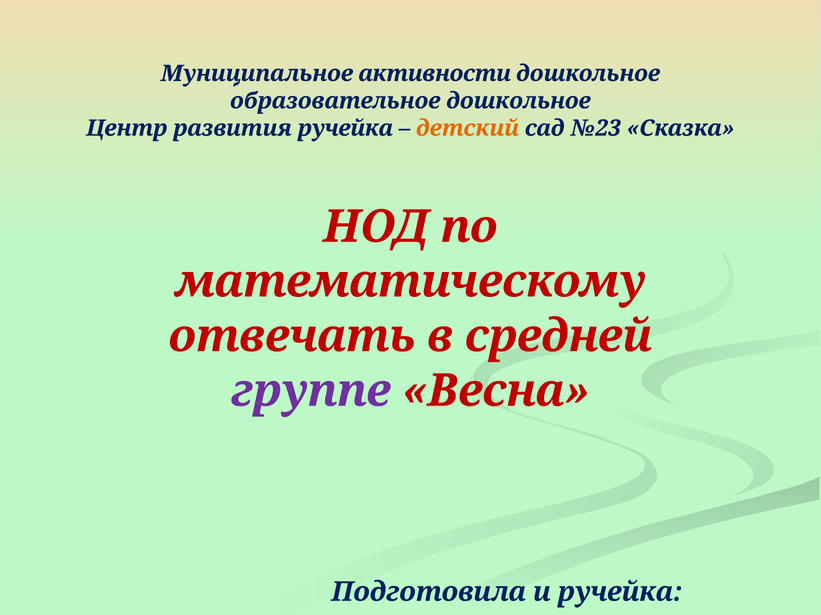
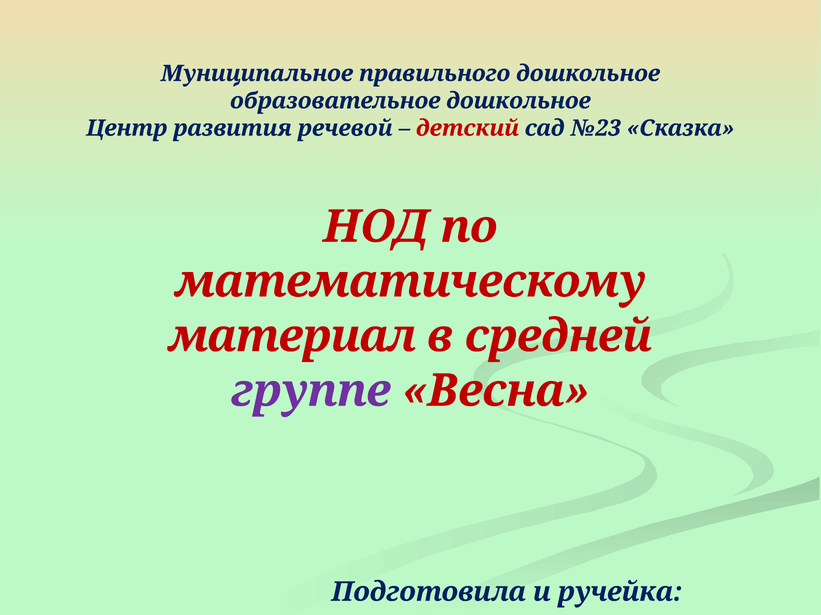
активности: активности -> правильного (435, 74)
развития ручейка: ручейка -> речевой (345, 128)
детский colour: orange -> red (468, 128)
отвечать: отвечать -> материал (292, 337)
